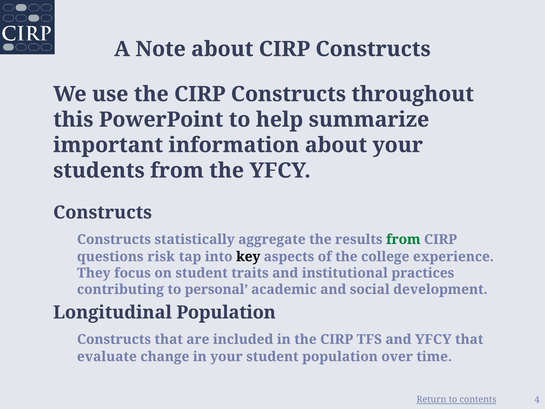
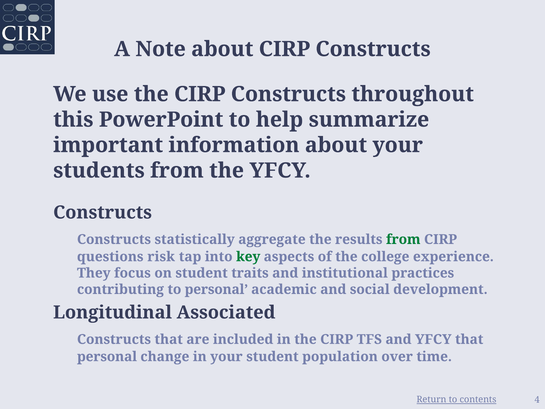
key colour: black -> green (248, 257)
Longitudinal Population: Population -> Associated (226, 312)
evaluate: evaluate -> personal (107, 356)
